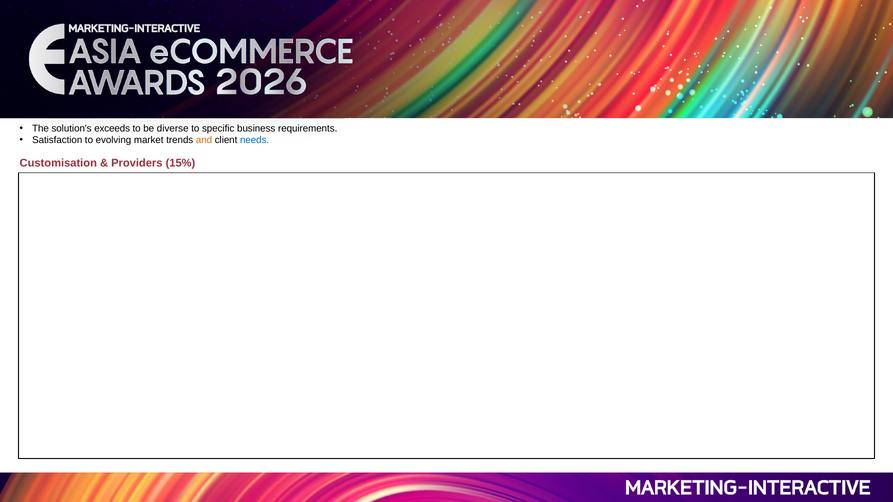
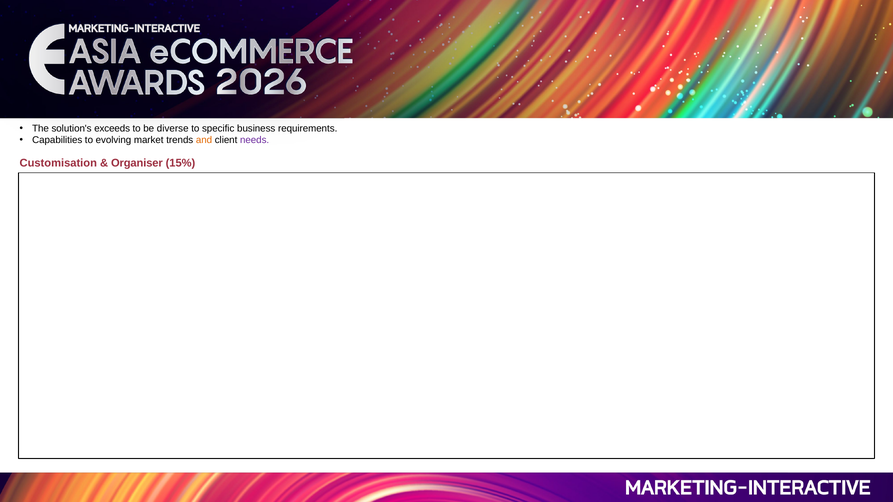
Satisfaction: Satisfaction -> Capabilities (57, 140)
needs colour: blue -> purple (255, 140)
Providers: Providers -> Organiser (137, 163)
